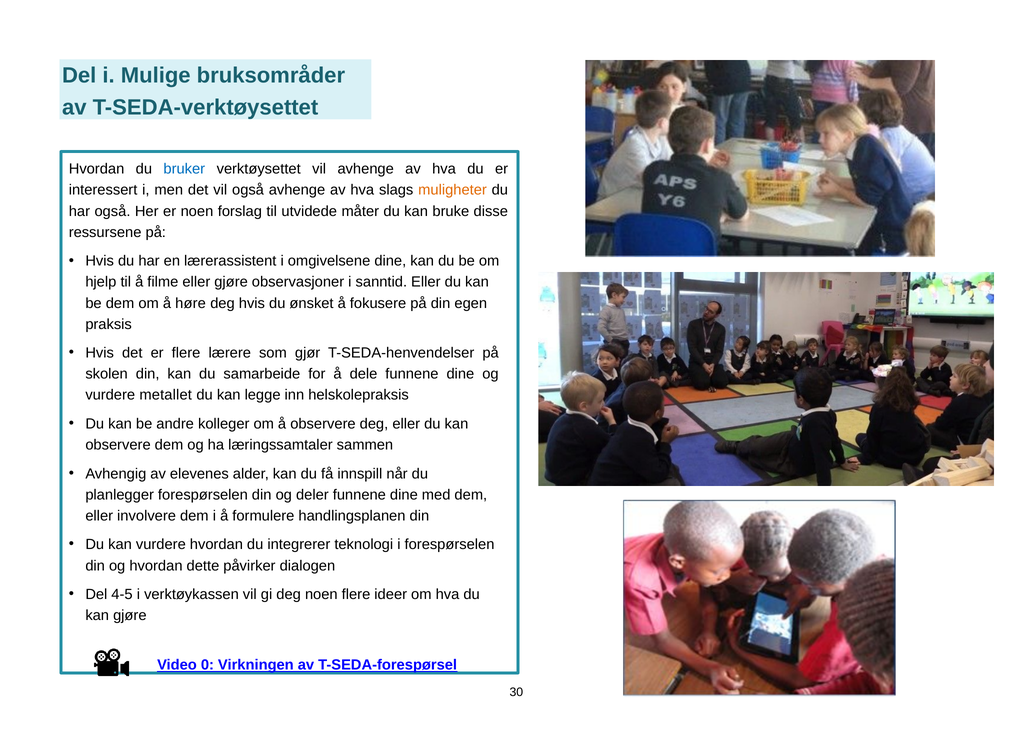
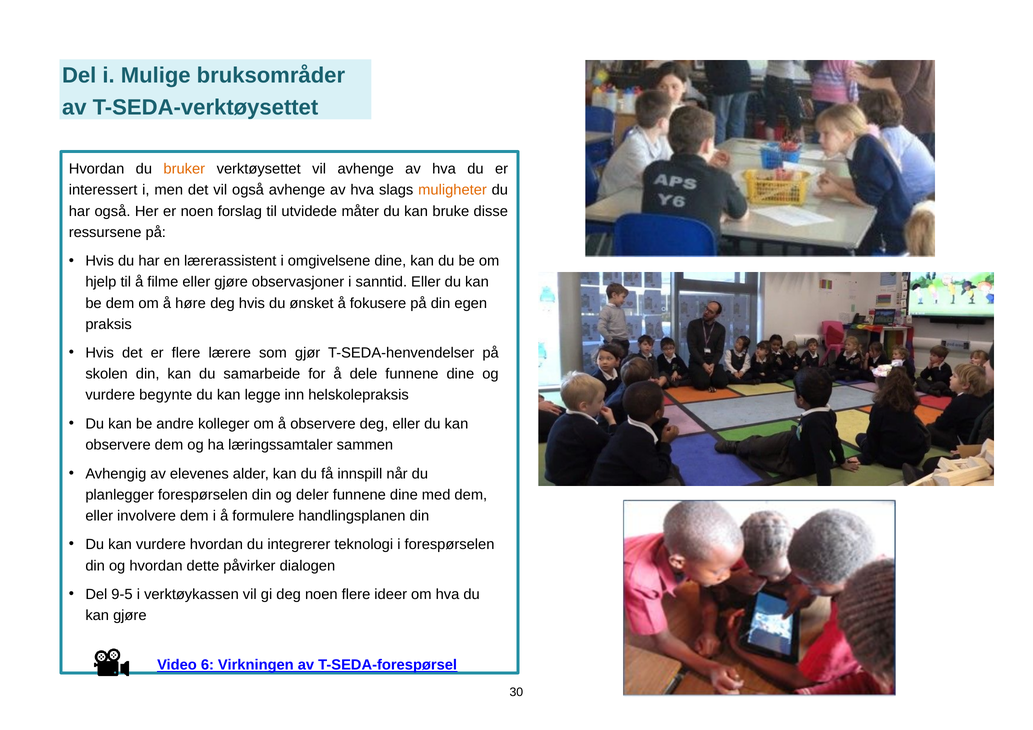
bruker colour: blue -> orange (184, 169)
metallet: metallet -> begynte (166, 395)
4-5: 4-5 -> 9-5 (122, 595)
0: 0 -> 6 (207, 666)
